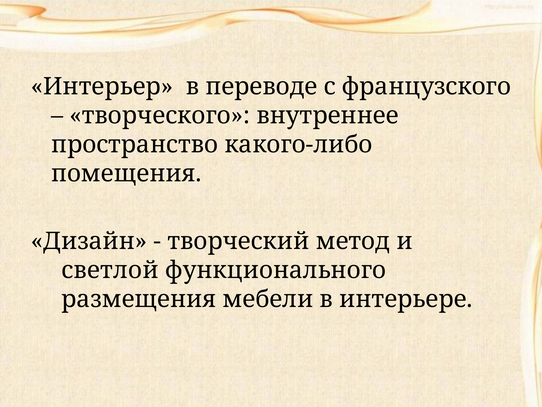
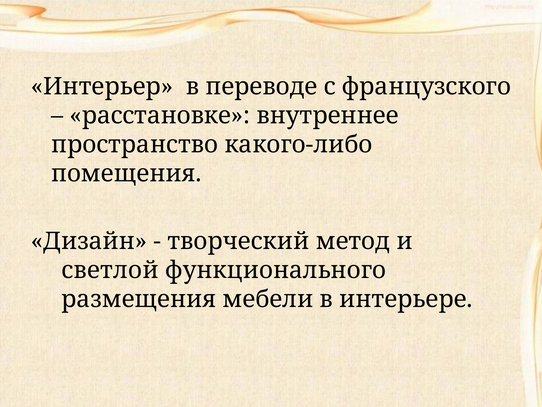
творческого: творческого -> расстановке (160, 115)
